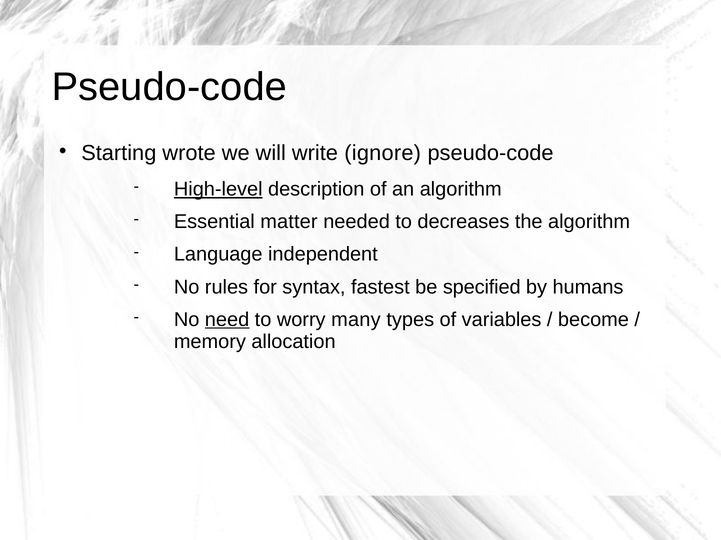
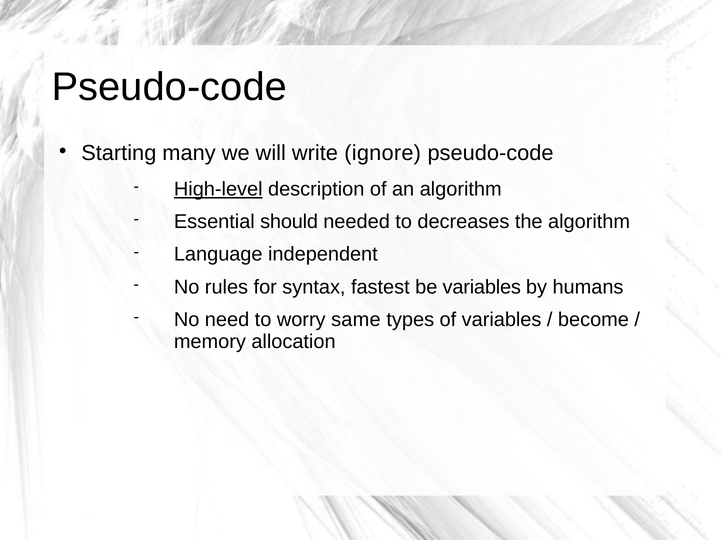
wrote: wrote -> many (189, 153)
matter: matter -> should (289, 222)
be specified: specified -> variables (482, 287)
need underline: present -> none (227, 320)
many: many -> same (356, 320)
